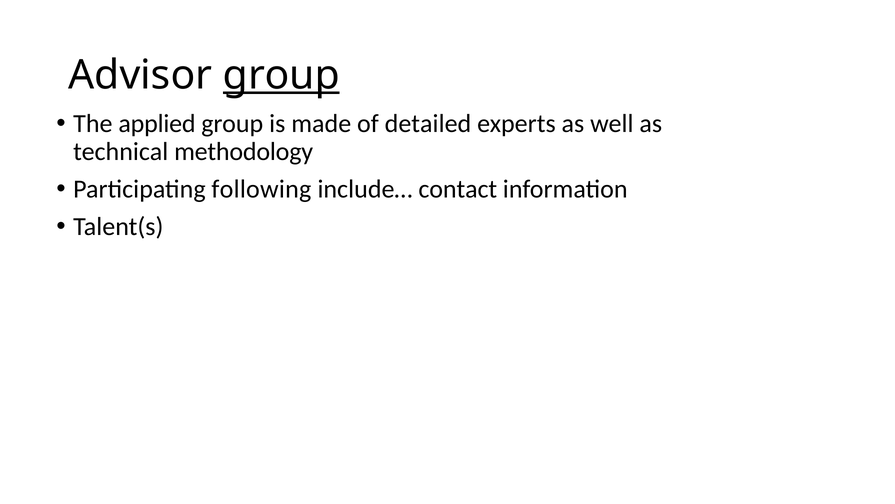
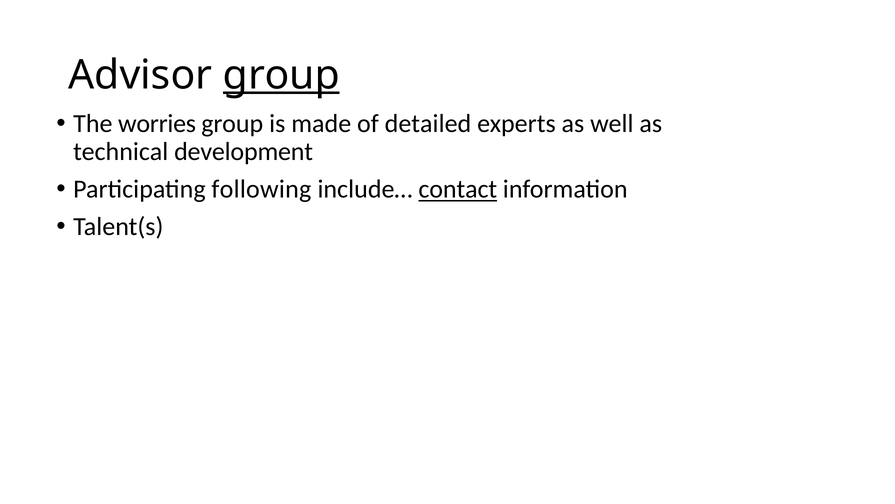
applied: applied -> worries (157, 124)
methodology: methodology -> development (244, 152)
contact underline: none -> present (458, 189)
